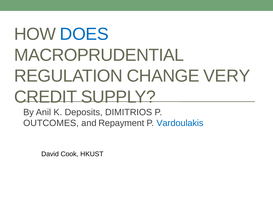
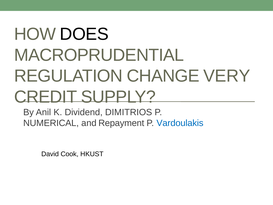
DOES colour: blue -> black (84, 34)
Deposits: Deposits -> Dividend (84, 112)
OUTCOMES: OUTCOMES -> NUMERICAL (51, 123)
